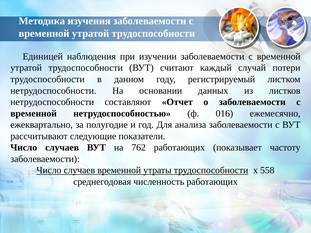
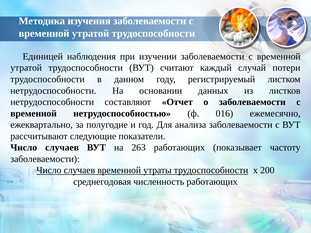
762: 762 -> 263 (139, 148)
558: 558 -> 200 (267, 171)
